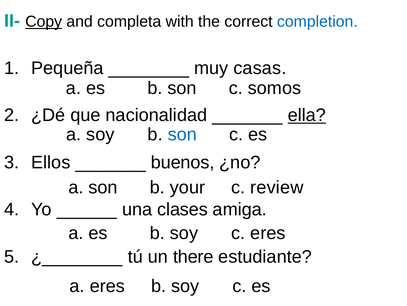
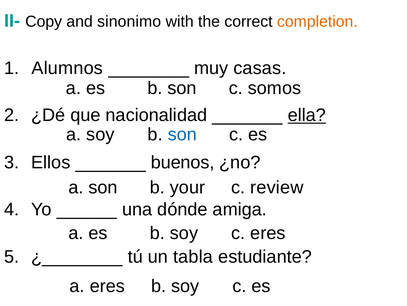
Copy underline: present -> none (44, 22)
completa: completa -> sinonimo (129, 22)
completion colour: blue -> orange (317, 22)
Pequeña: Pequeña -> Alumnos (67, 68)
clases: clases -> dónde (182, 209)
there: there -> tabla (193, 256)
